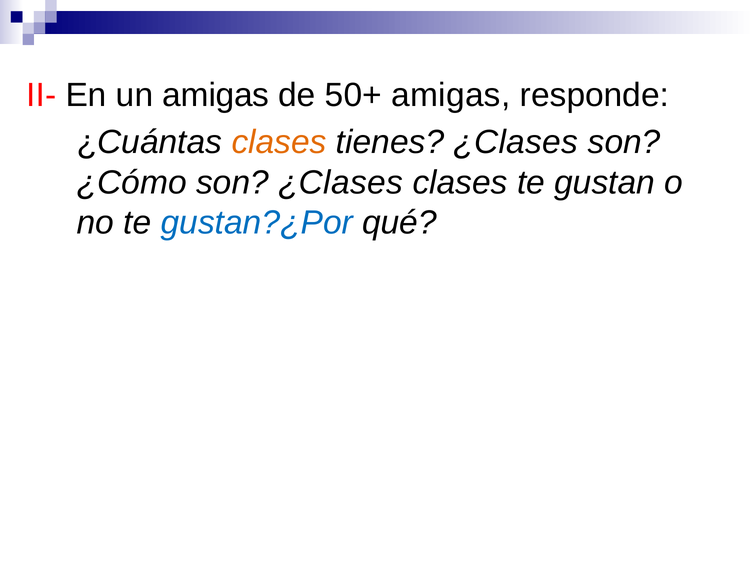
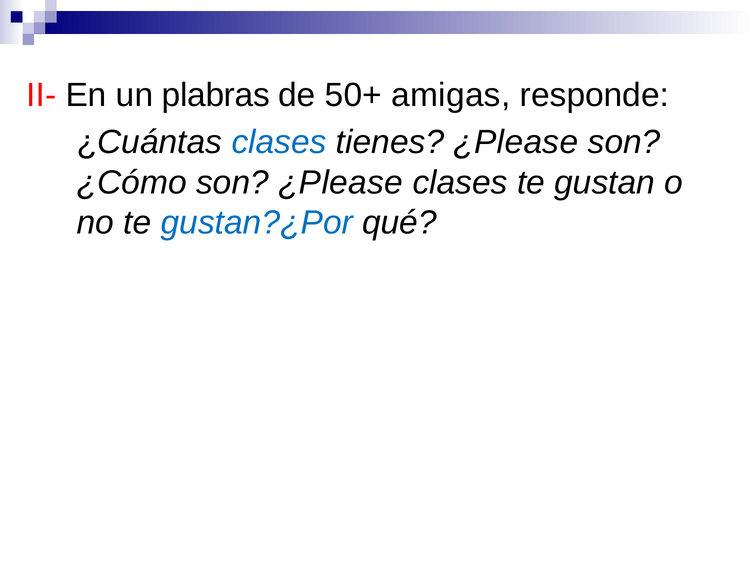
un amigas: amigas -> plabras (216, 95)
clases colour: orange -> blue (279, 142)
tienes ¿Clases: ¿Clases -> ¿Please (516, 142)
son ¿Clases: ¿Clases -> ¿Please (341, 183)
